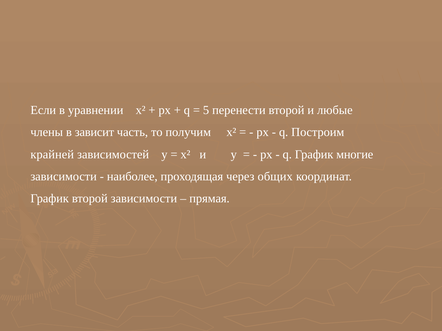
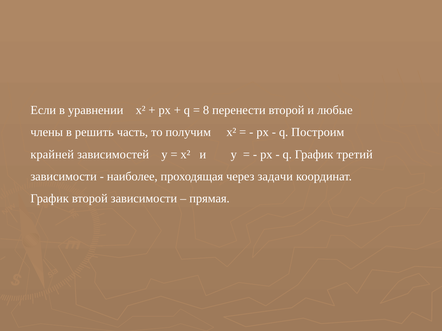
5: 5 -> 8 (206, 110)
зависит: зависит -> решить (94, 132)
многие: многие -> третий (355, 155)
общих: общих -> задачи (275, 177)
